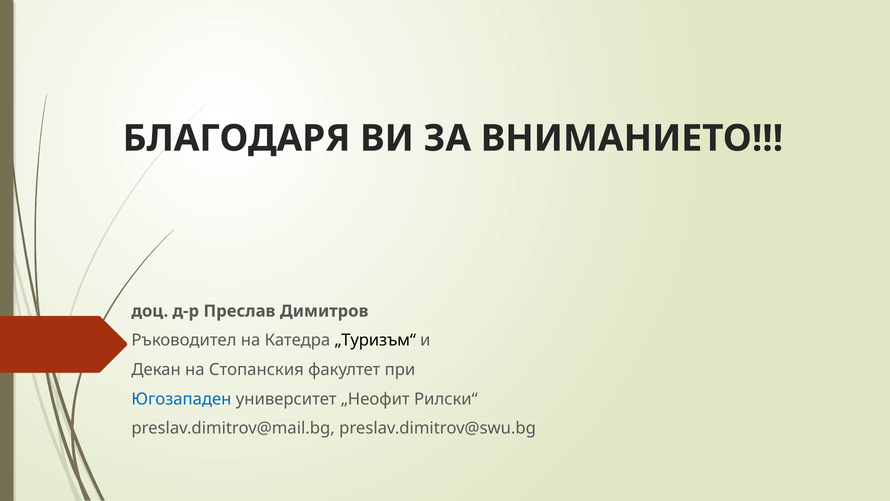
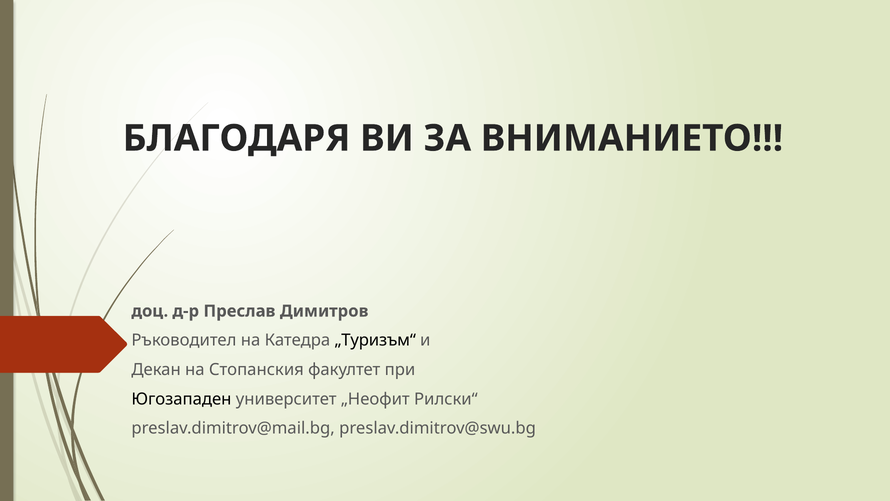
Югозападен colour: blue -> black (181, 399)
